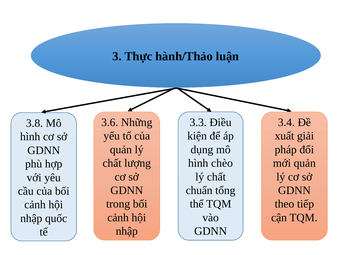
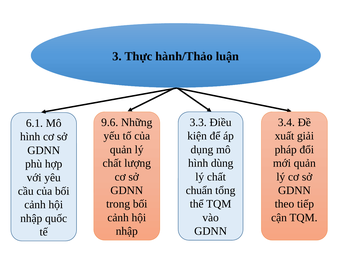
3.6: 3.6 -> 9.6 (110, 122)
3.8: 3.8 -> 6.1 (34, 123)
chèo: chèo -> dùng (222, 163)
